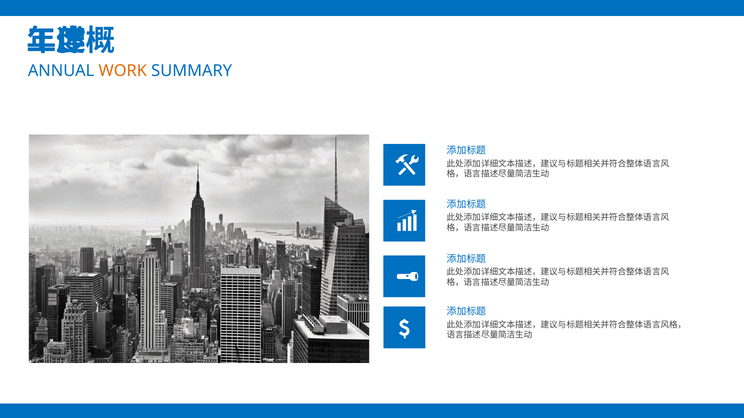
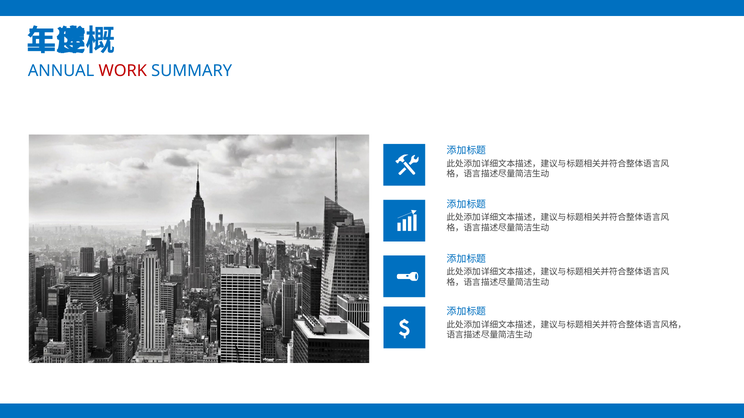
WORK colour: orange -> red (123, 71)
